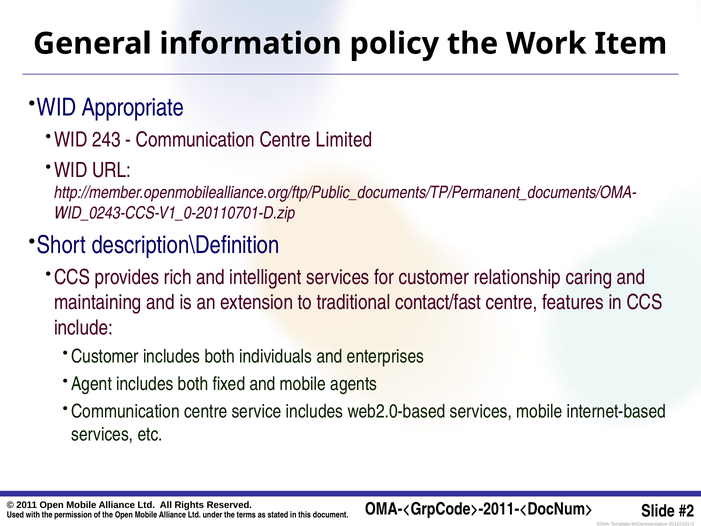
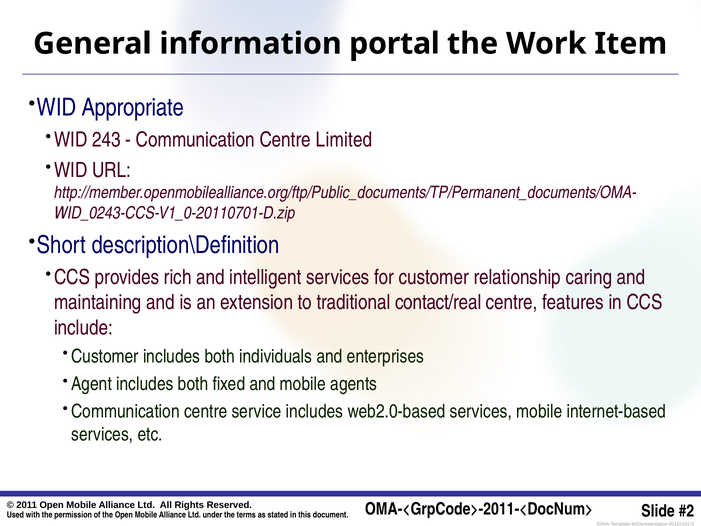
policy: policy -> portal (395, 44)
contact/fast: contact/fast -> contact/real (438, 302)
